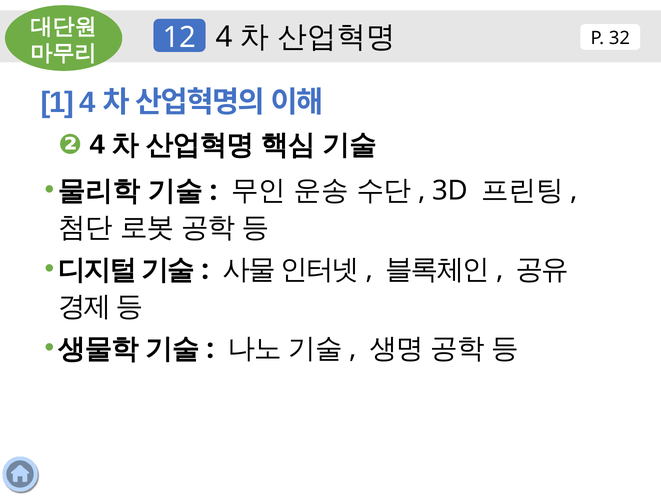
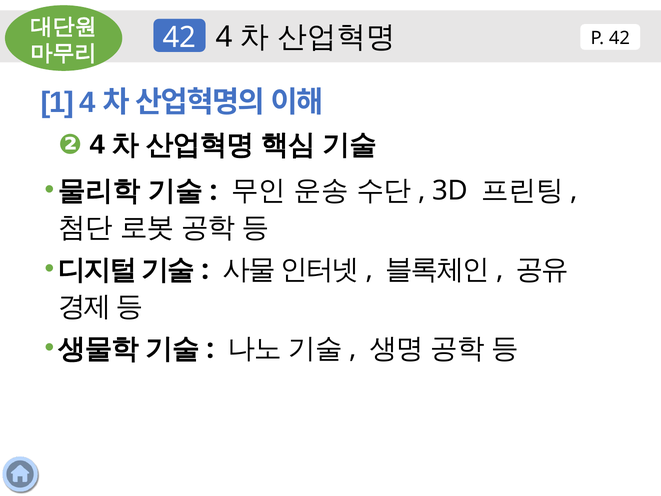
P 32: 32 -> 42 (619, 38)
12: 12 -> 42 (180, 37)
